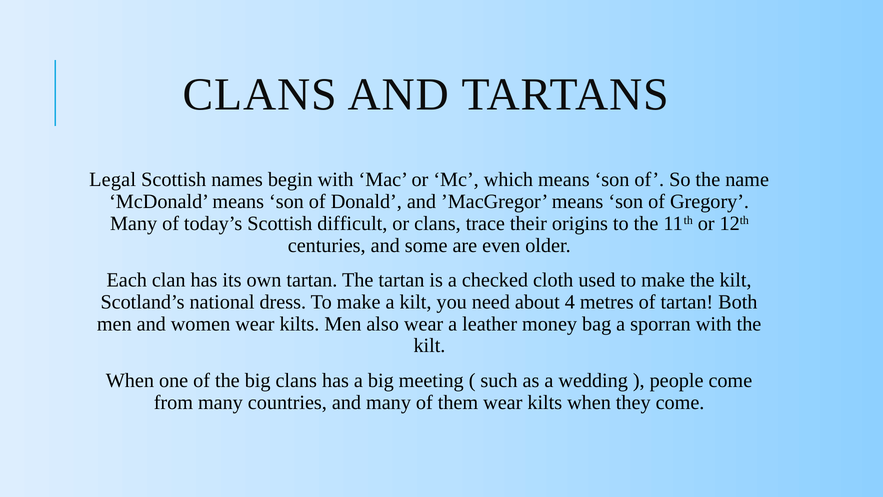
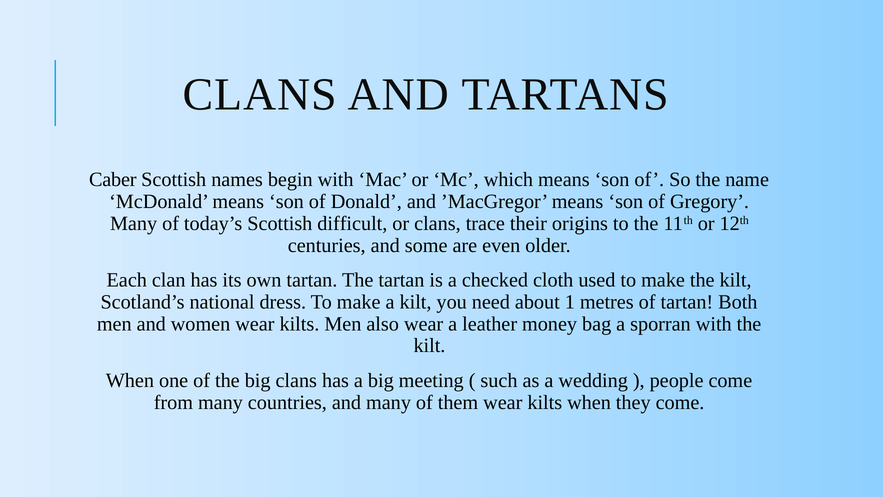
Legal: Legal -> Caber (113, 180)
4: 4 -> 1 (570, 302)
